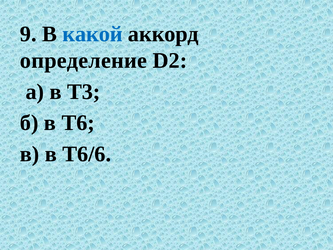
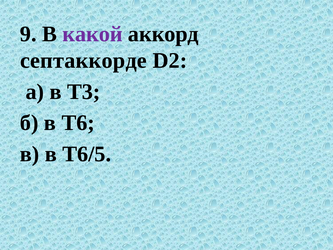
какой colour: blue -> purple (93, 34)
определение: определение -> септаккорде (83, 61)
Т6/6: Т6/6 -> Т6/5 (87, 154)
